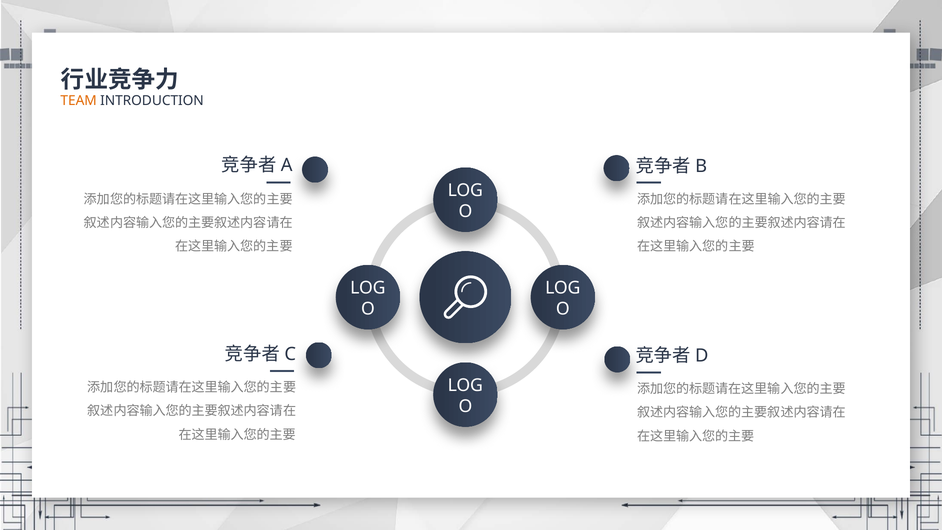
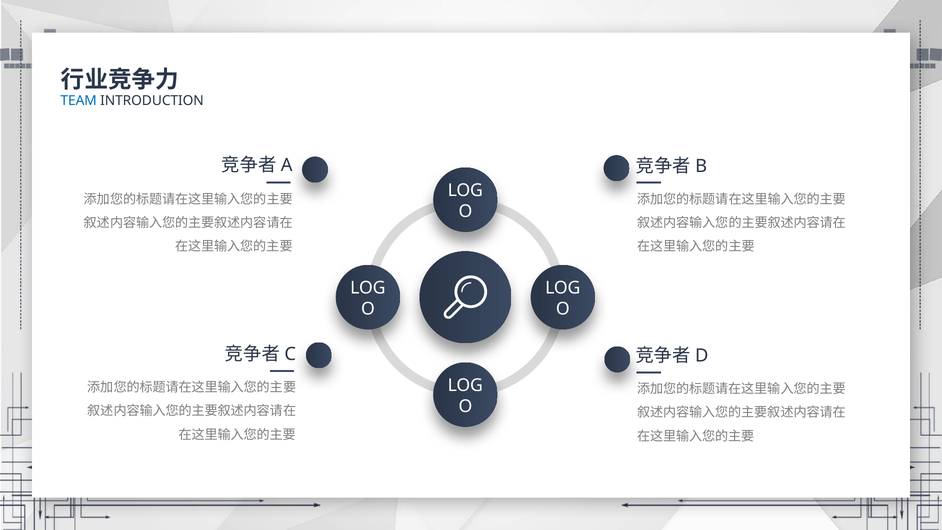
TEAM colour: orange -> blue (79, 101)
